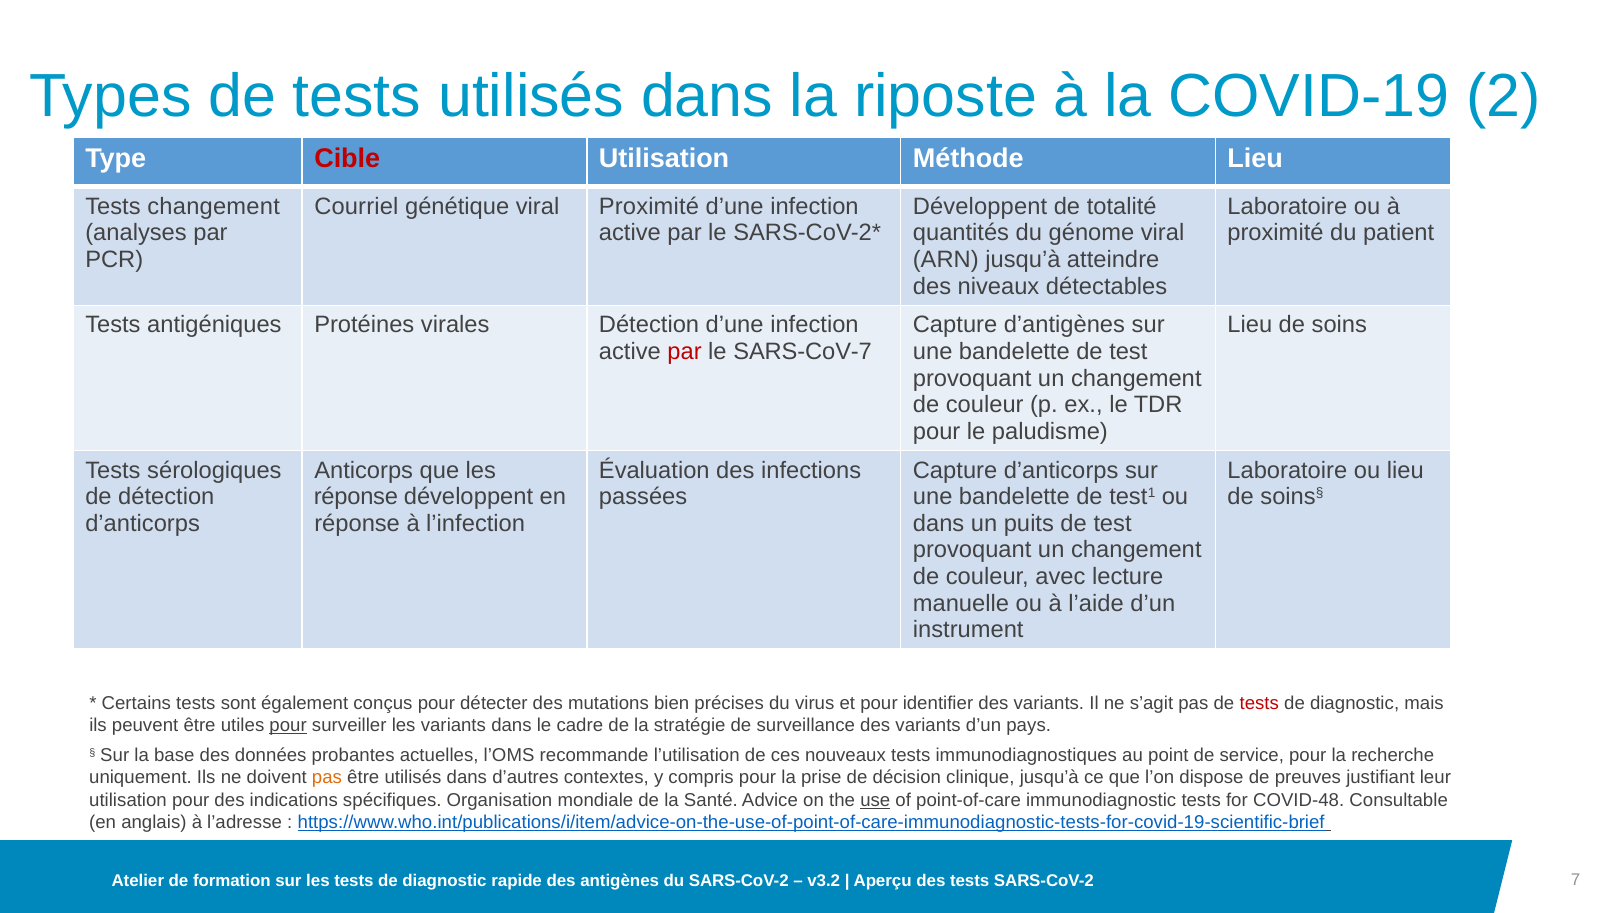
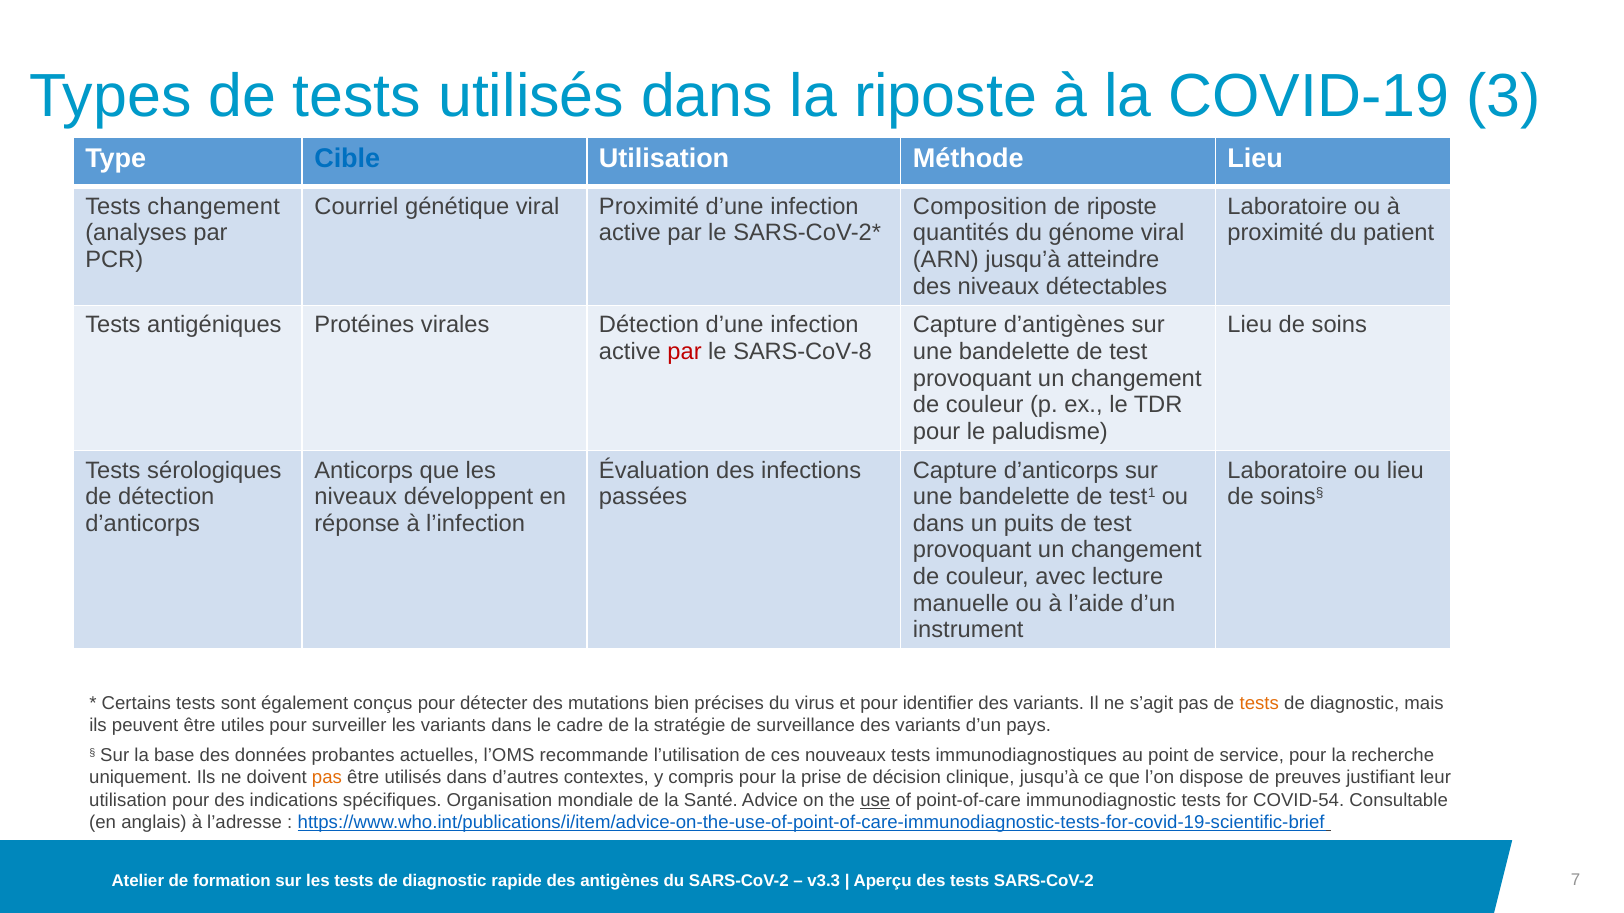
2: 2 -> 3 (1503, 97)
Cible colour: red -> blue (347, 159)
Développent: Développent -> Composition (980, 207)
de totalité: totalité -> riposte (1122, 207)
SARS-CoV-7: SARS-CoV-7 -> SARS-CoV-8 (803, 352)
réponse: réponse -> niveaux (356, 497)
tests colour: red -> orange (1259, 703)
pour underline: present -> none (288, 726)
COVID-48: COVID-48 -> COVID-54 (1299, 801)
v3.2: v3.2 -> v3.3 (824, 881)
